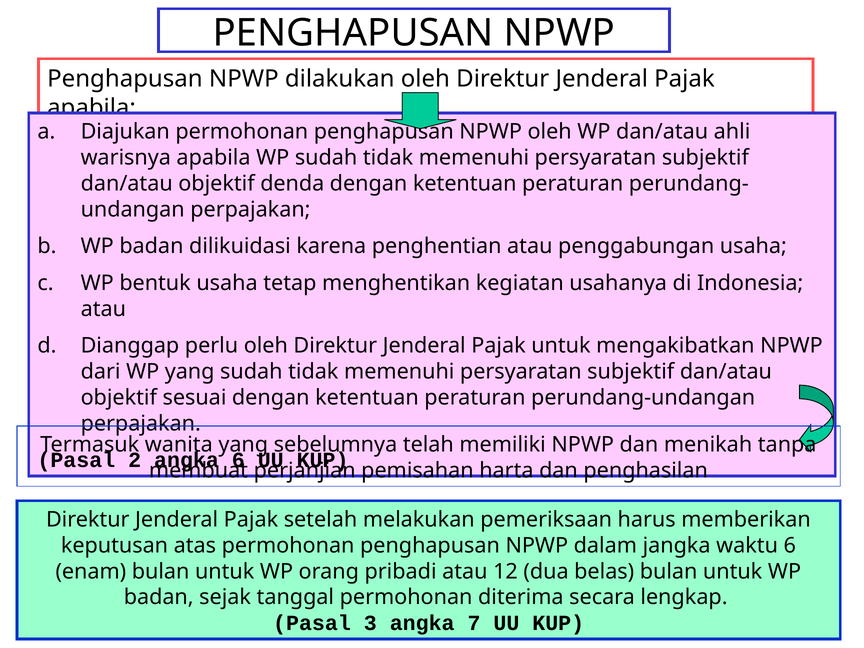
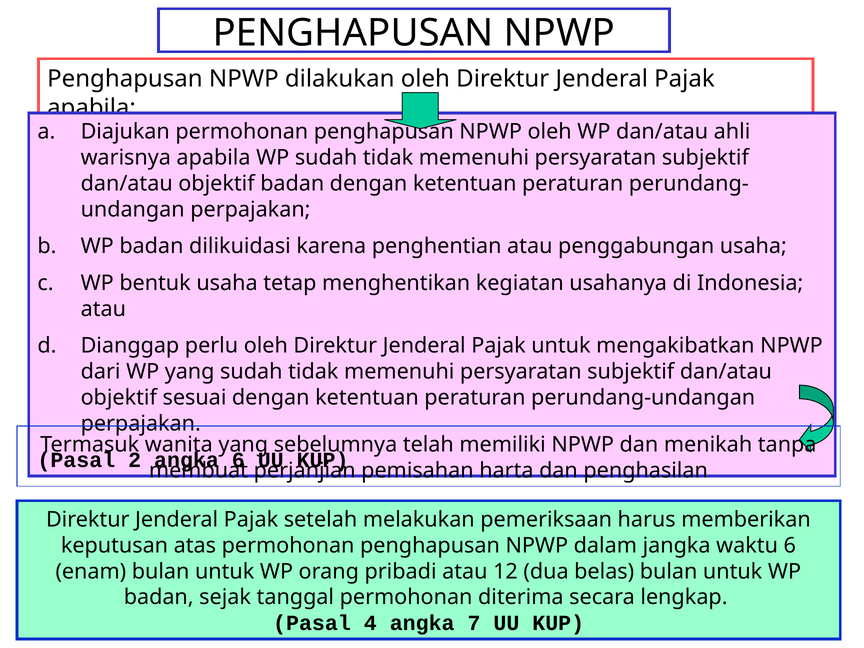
objektif denda: denda -> badan (292, 184)
3: 3 -> 4 (370, 623)
